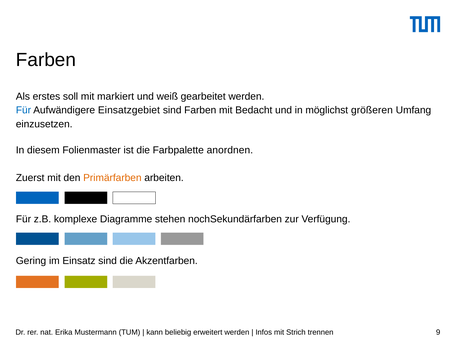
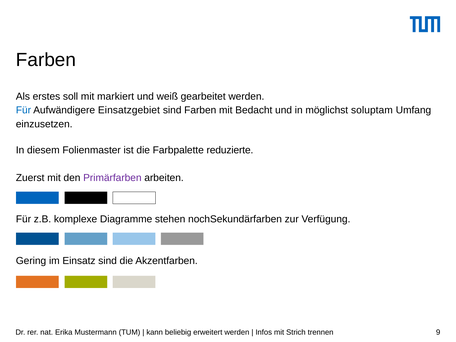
größeren: größeren -> soluptam (372, 110)
anordnen: anordnen -> reduzierte (230, 150)
Primärfarben colour: orange -> purple (112, 178)
